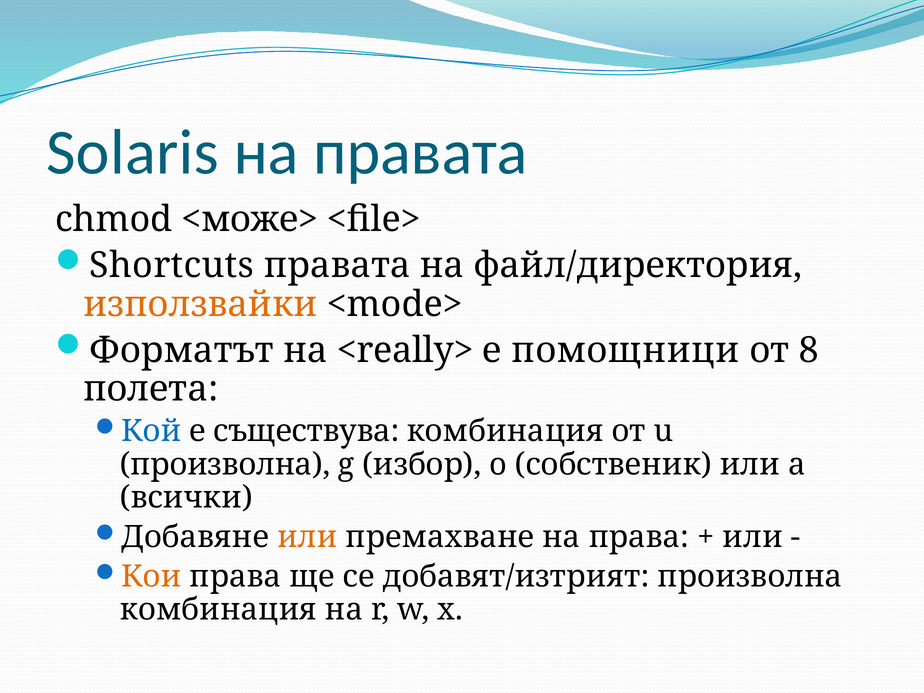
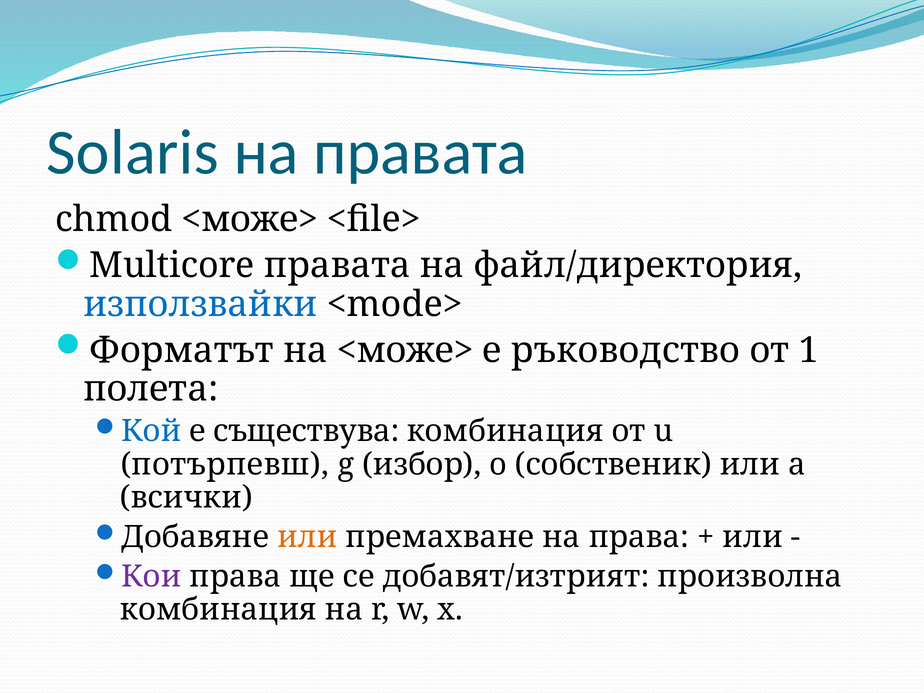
Shortcuts: Shortcuts -> Multicore (172, 265)
използвайки colour: orange -> blue (200, 304)
на <really>: <really> -> <може> (405, 350)
помощници: помощници -> ръководство (626, 350)
8: 8 -> 1 (809, 350)
произволна: произволна -> потърпевш (225, 464)
Кои colour: orange -> purple (151, 576)
